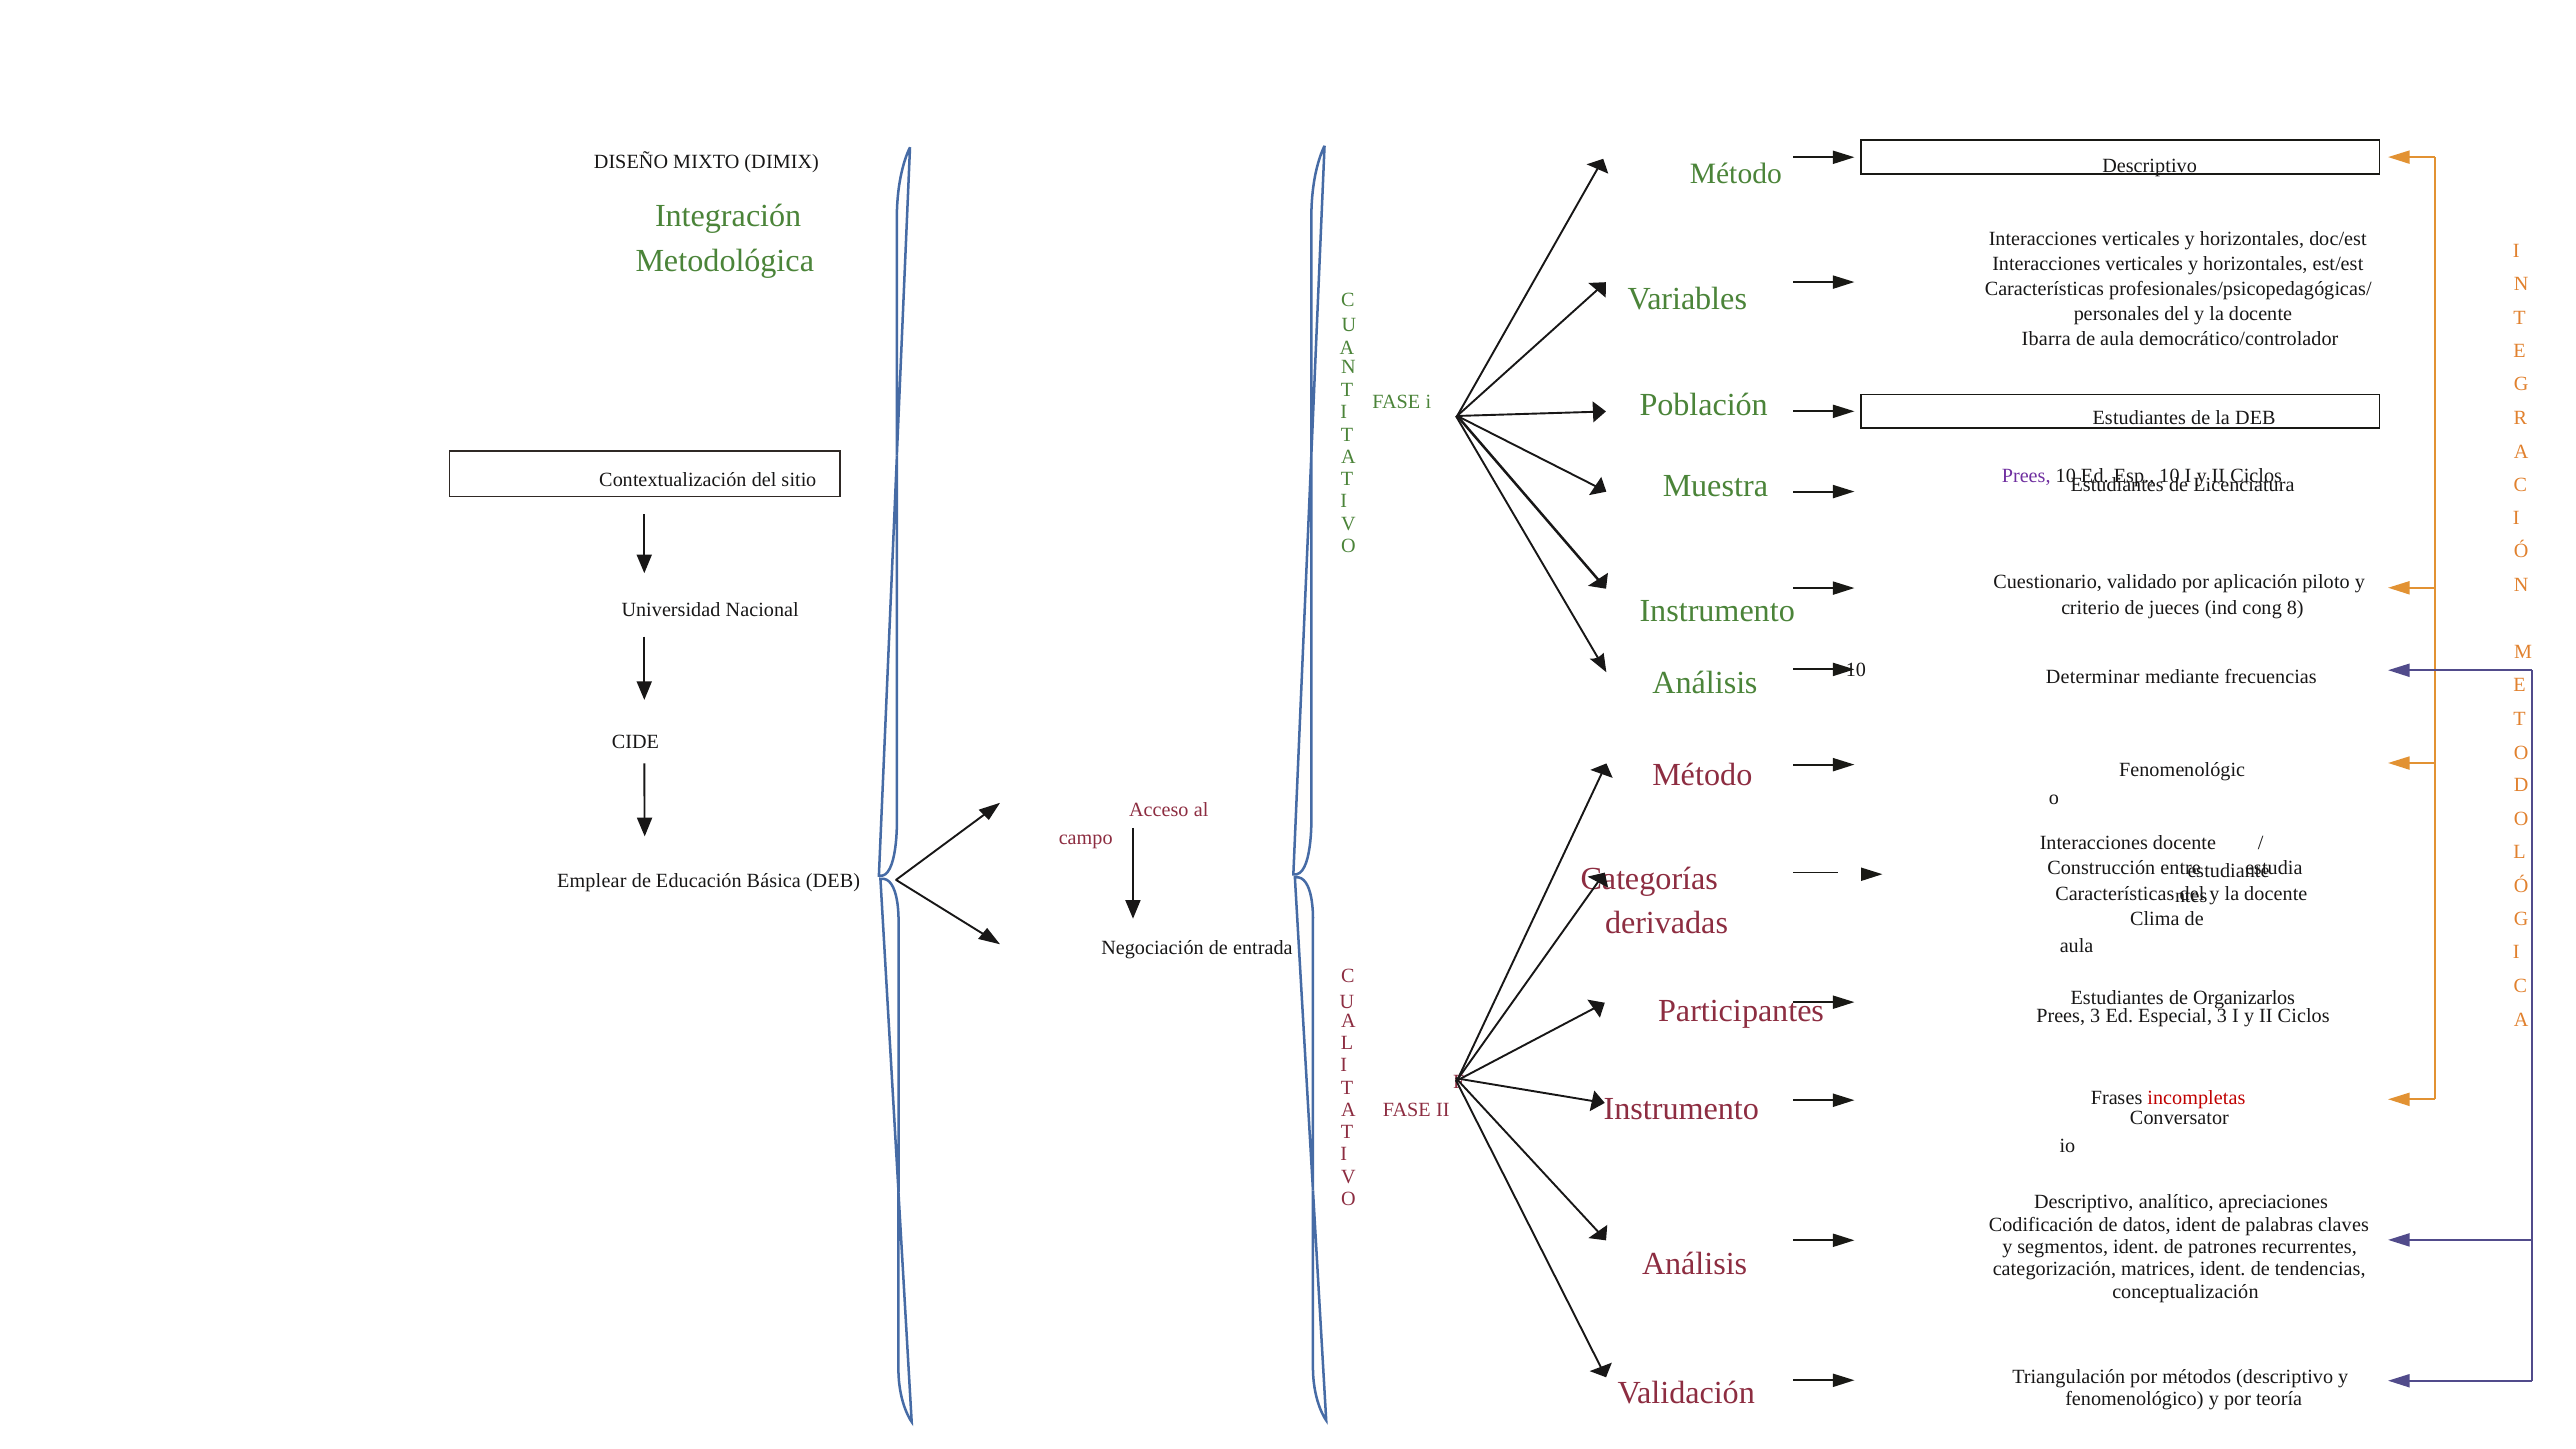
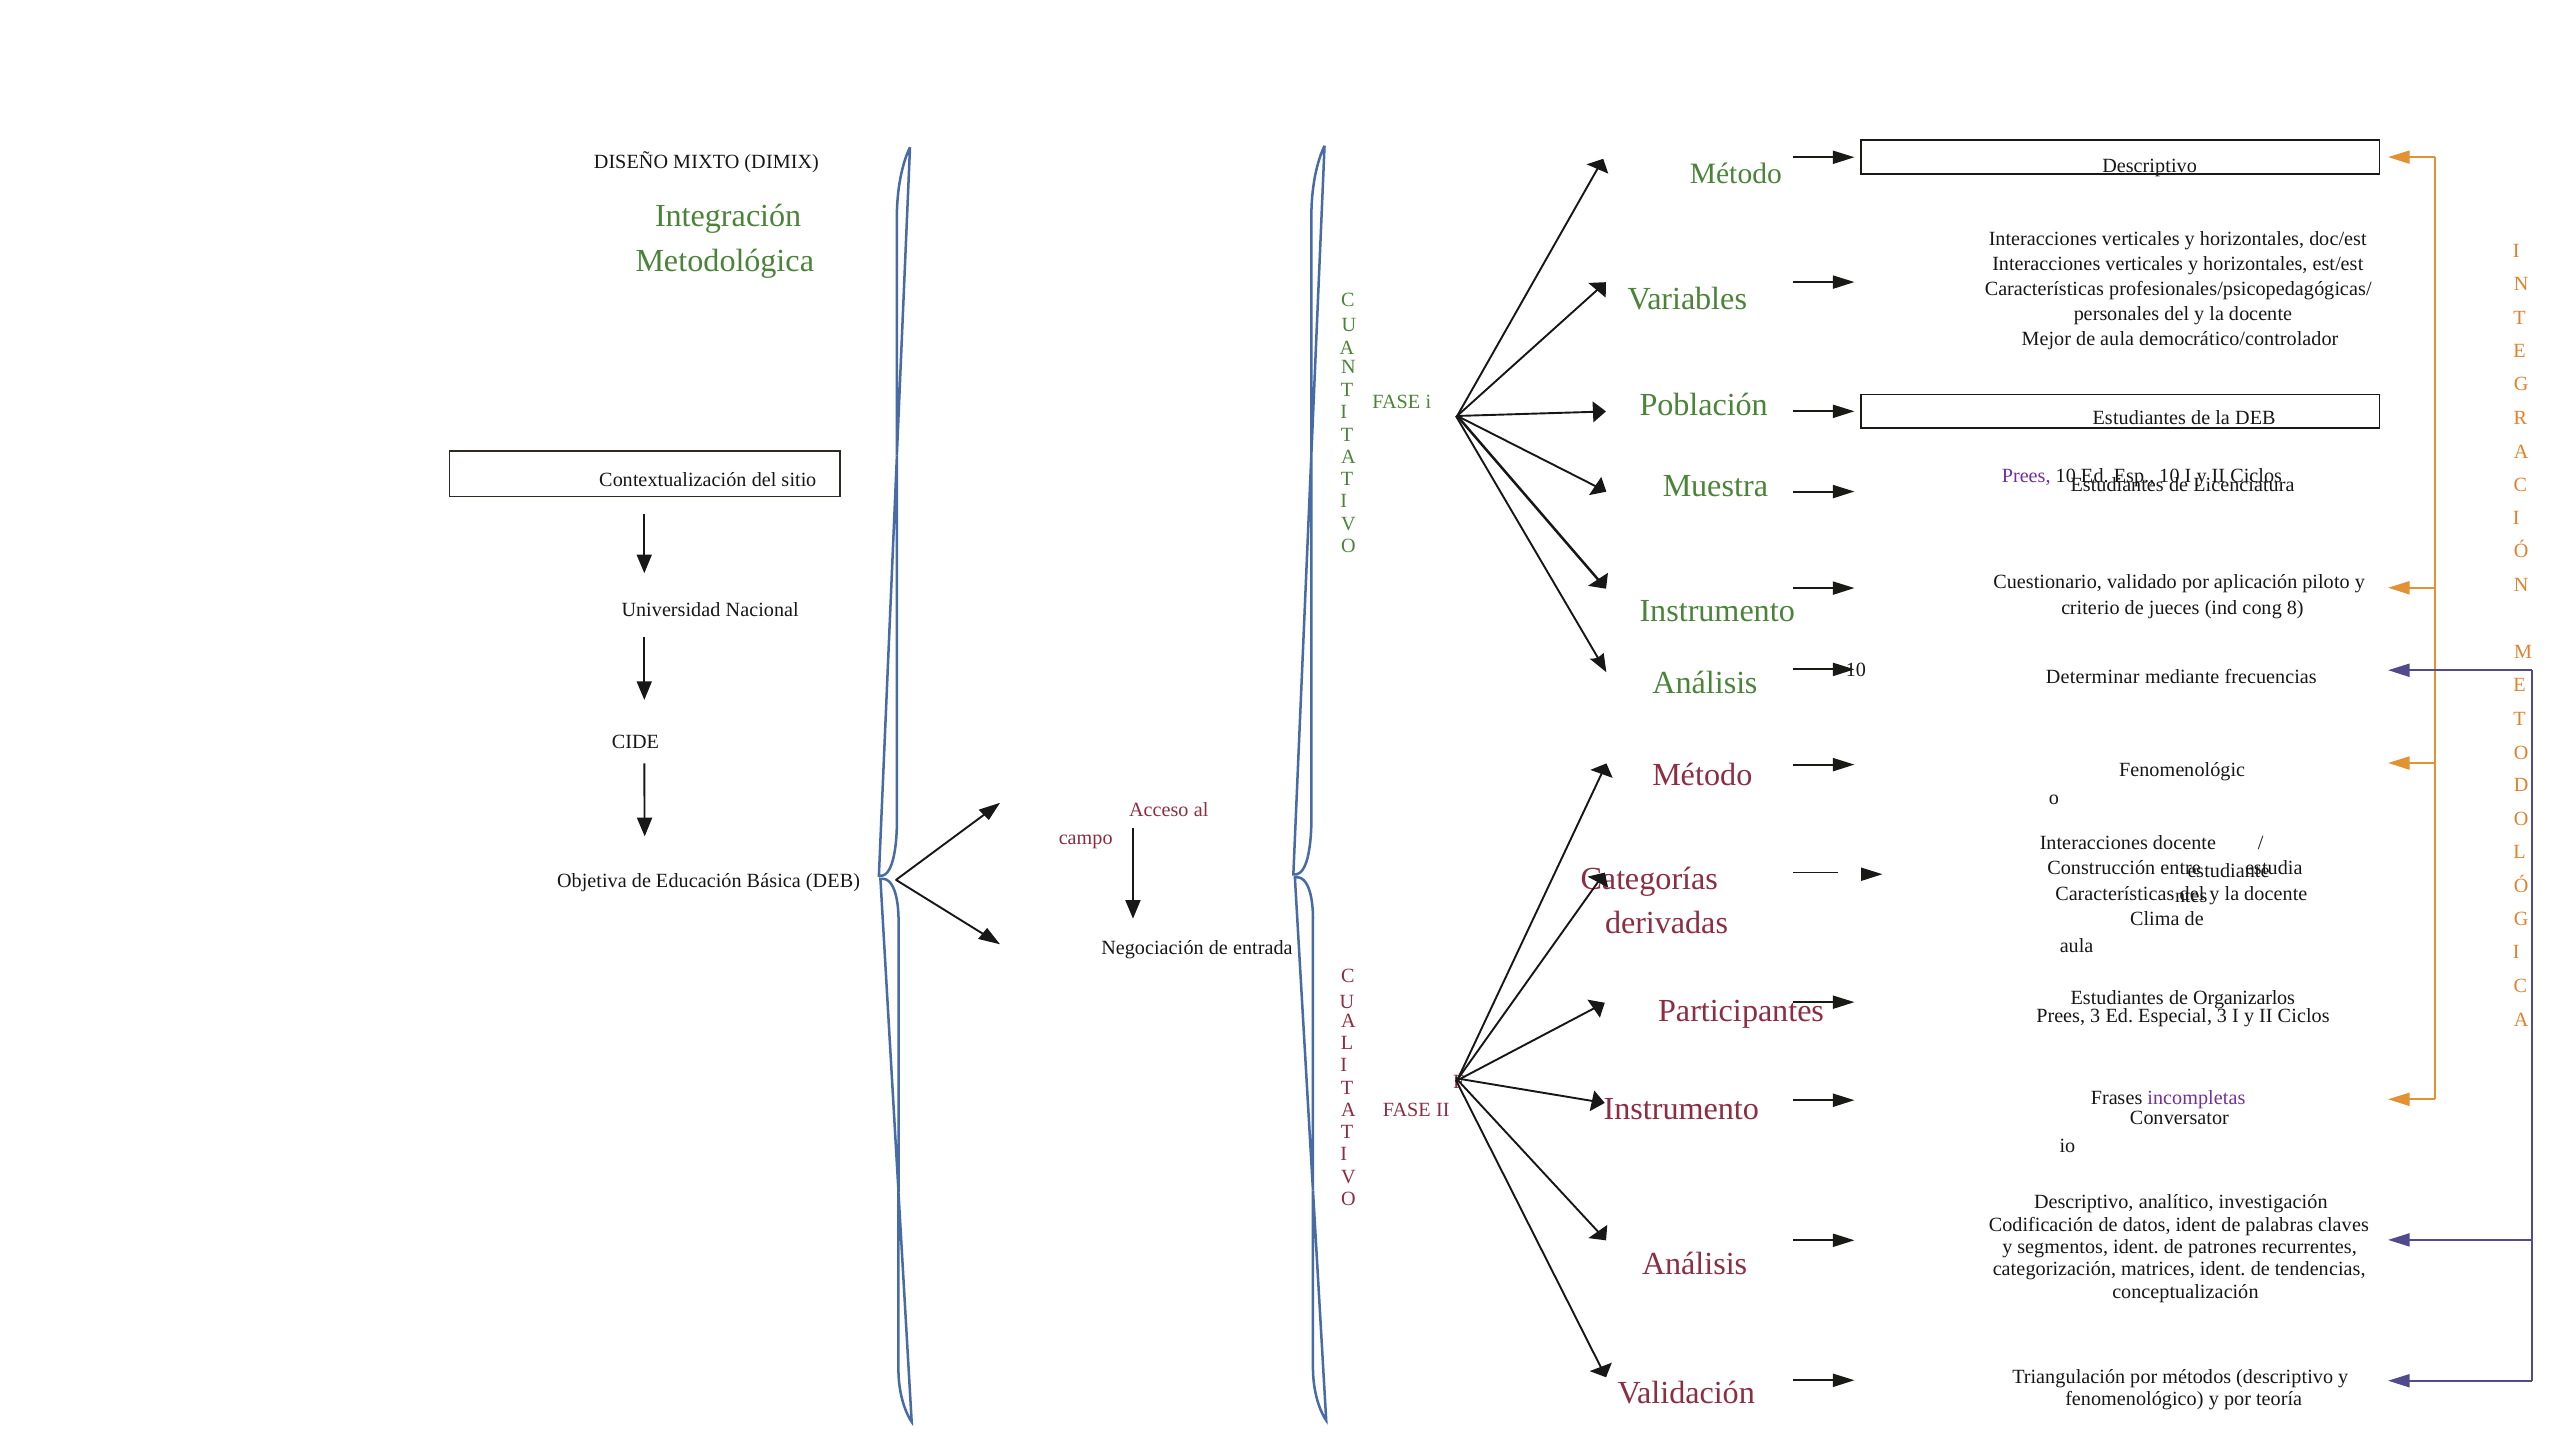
Ibarra: Ibarra -> Mejor (2046, 339)
Emplear: Emplear -> Objetiva (592, 881)
incompletas colour: red -> purple (2196, 1098)
apreciaciones: apreciaciones -> investigación (2273, 1202)
